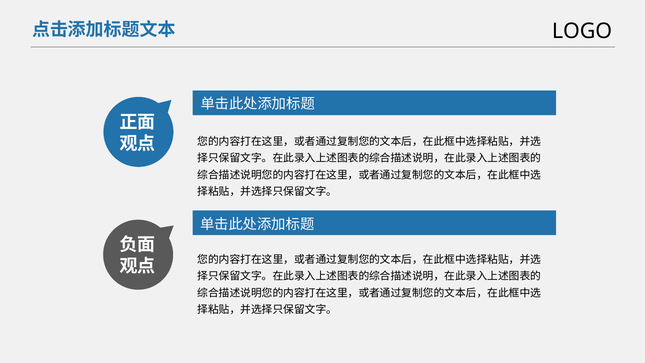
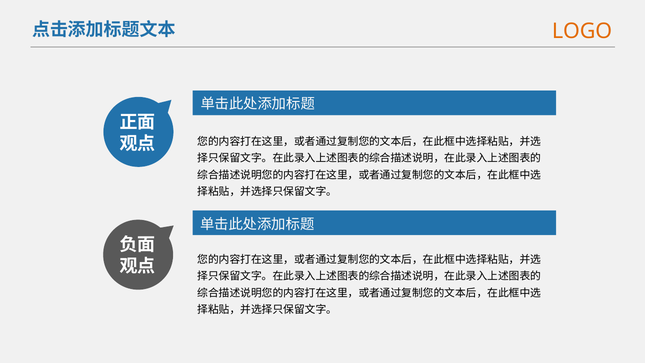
LOGO colour: black -> orange (582, 31)
